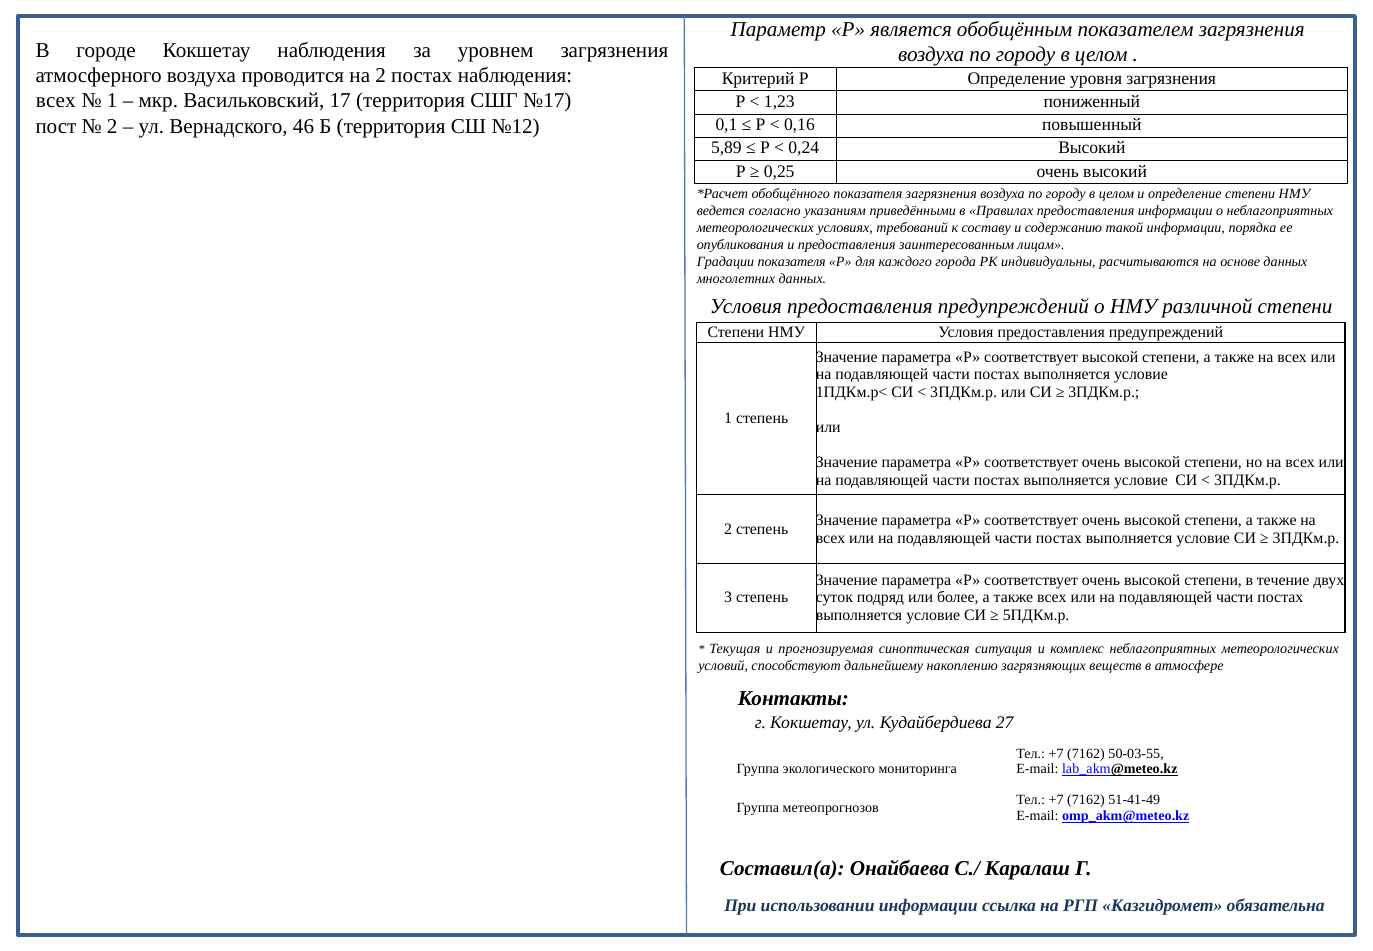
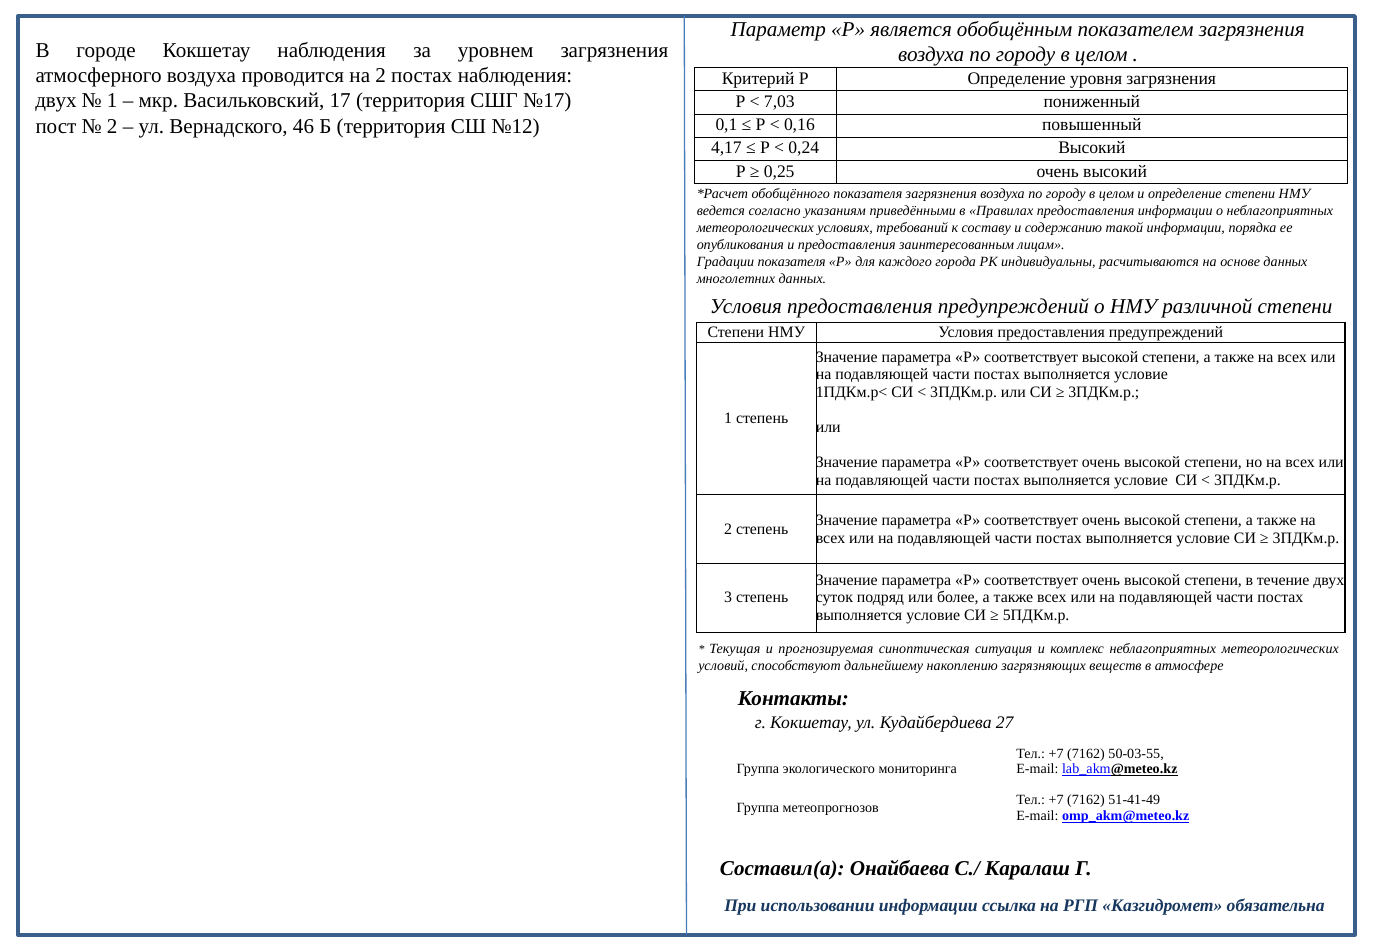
всех: всех -> двух (56, 101)
1,23: 1,23 -> 7,03 (779, 102)
5,89: 5,89 -> 4,17 (726, 148)
